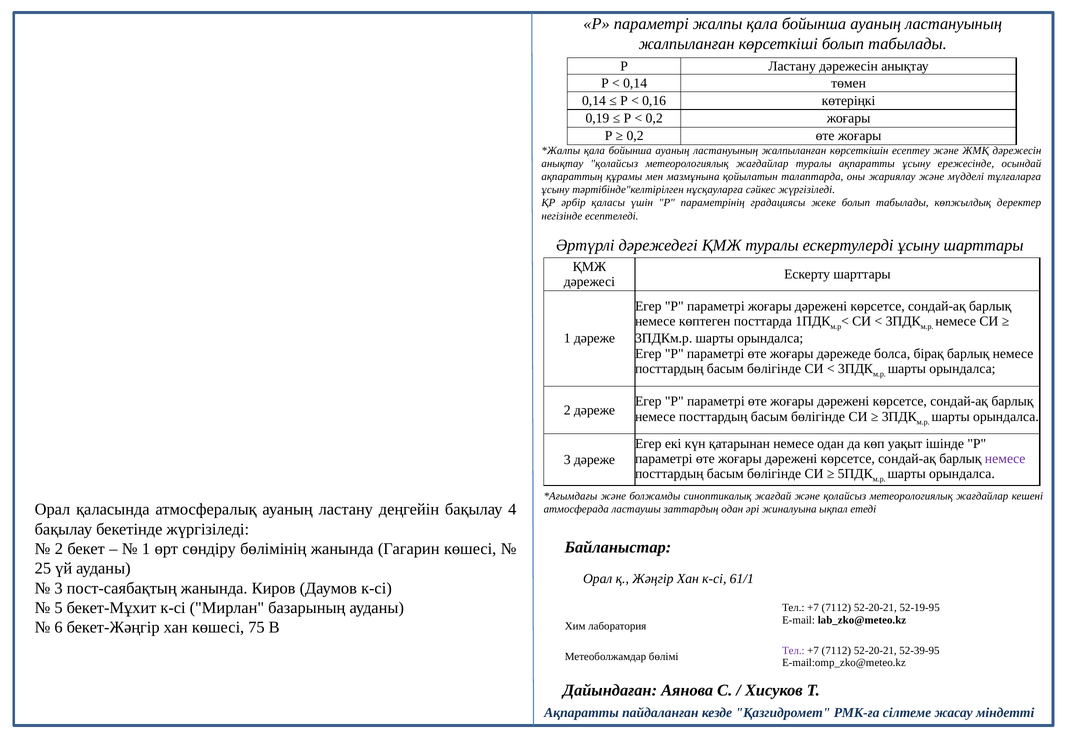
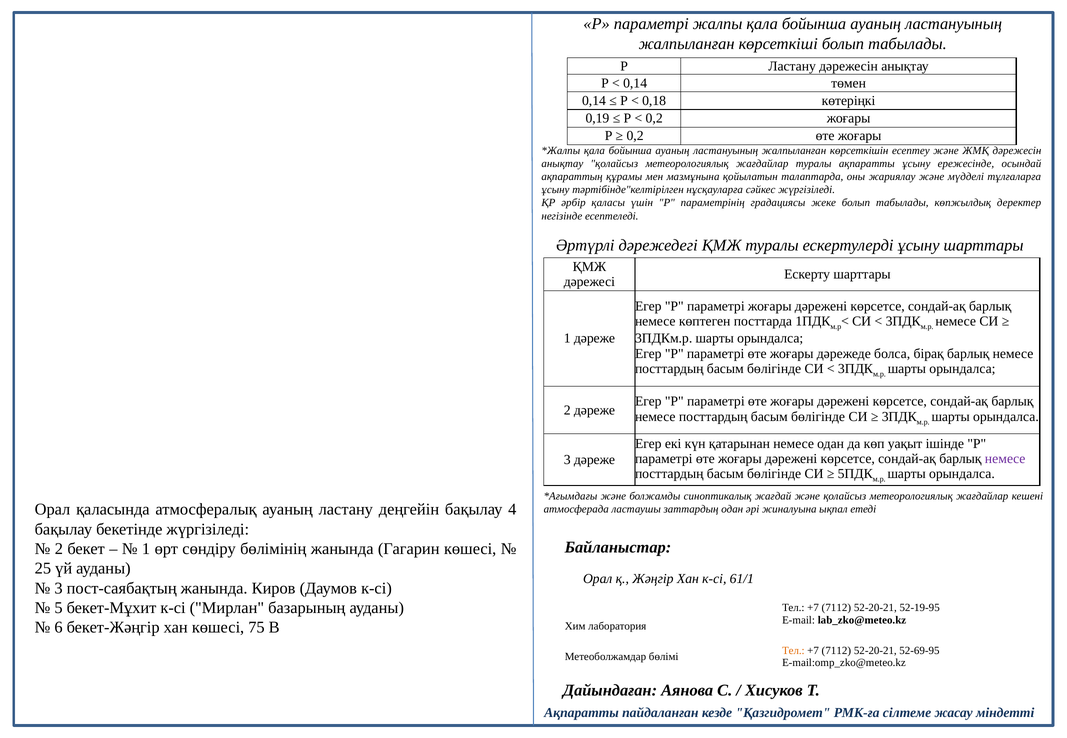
0,16: 0,16 -> 0,18 (654, 101)
Тел colour: purple -> orange (793, 651)
52-39-95: 52-39-95 -> 52-69-95 (919, 651)
